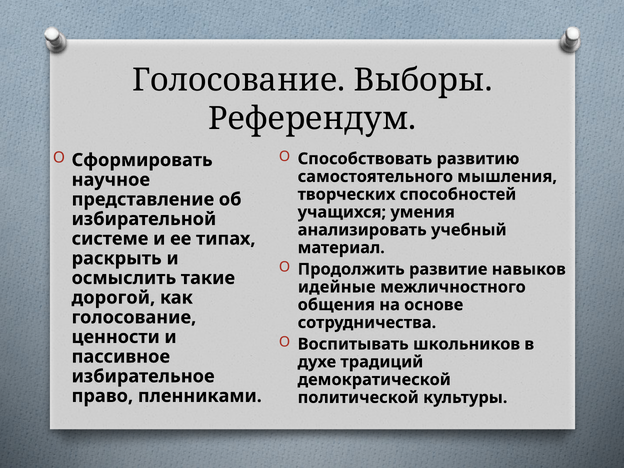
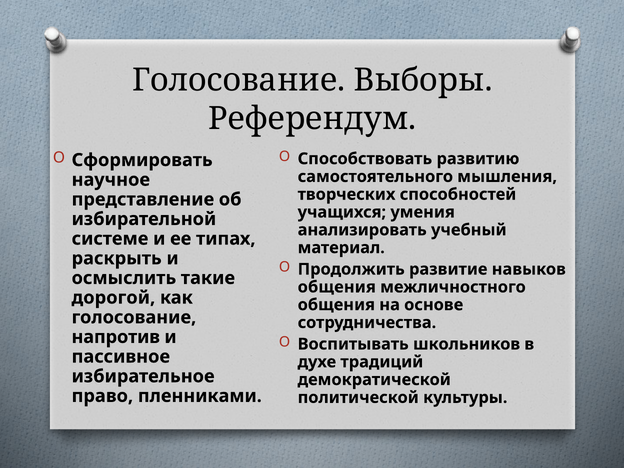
идейные: идейные -> общения (337, 287)
ценности: ценности -> напротив (116, 337)
